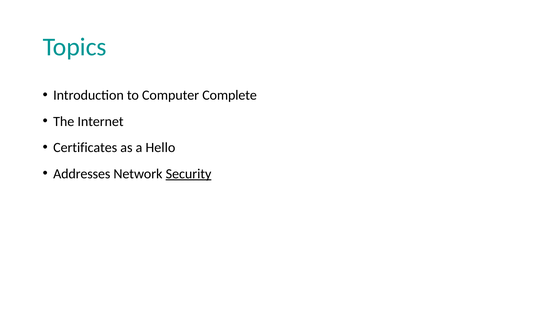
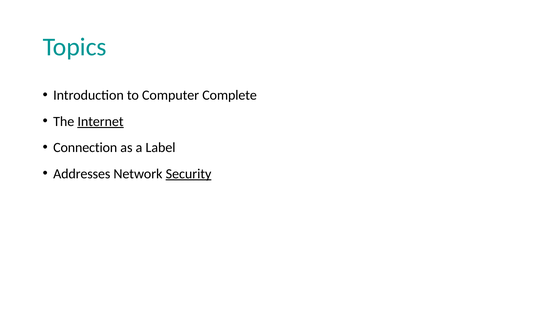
Internet underline: none -> present (101, 121)
Certificates: Certificates -> Connection (85, 148)
Hello: Hello -> Label (160, 148)
